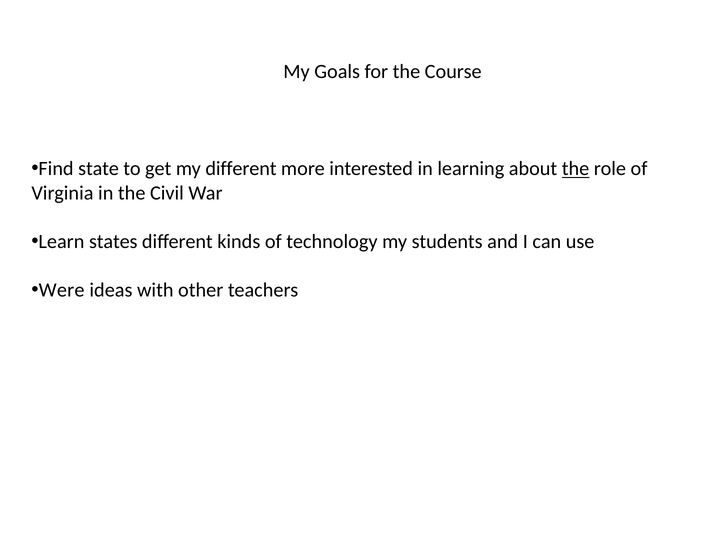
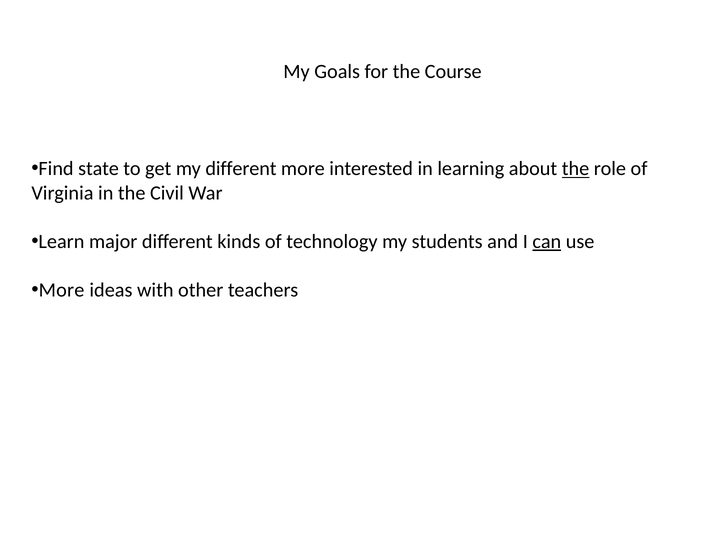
states: states -> major (113, 242)
can underline: none -> present (547, 242)
Were: Were -> More (62, 290)
